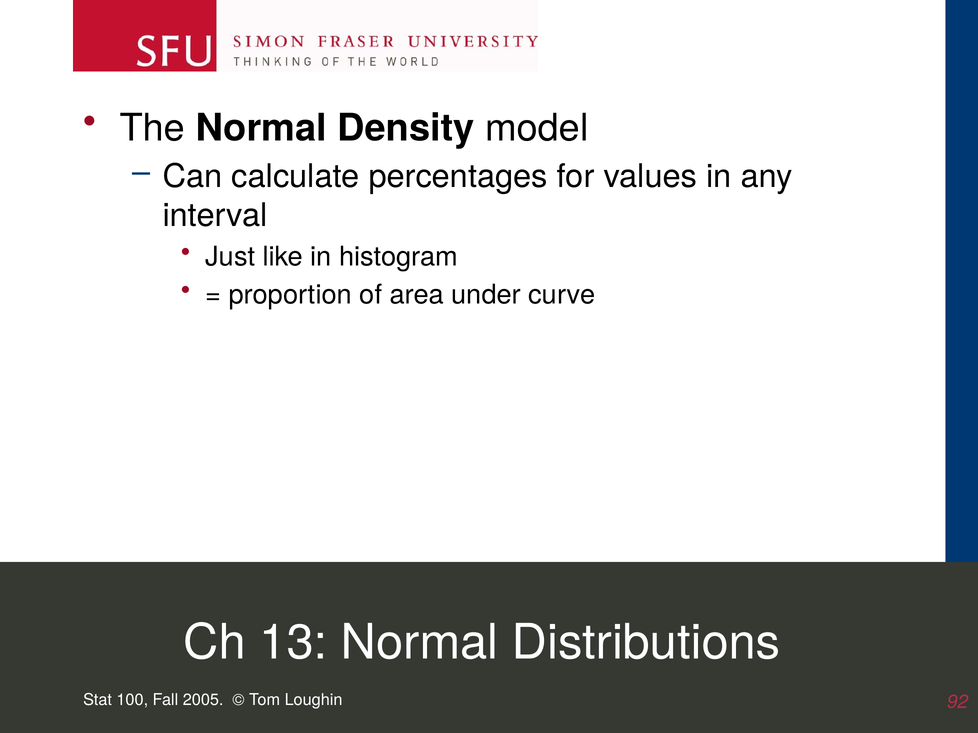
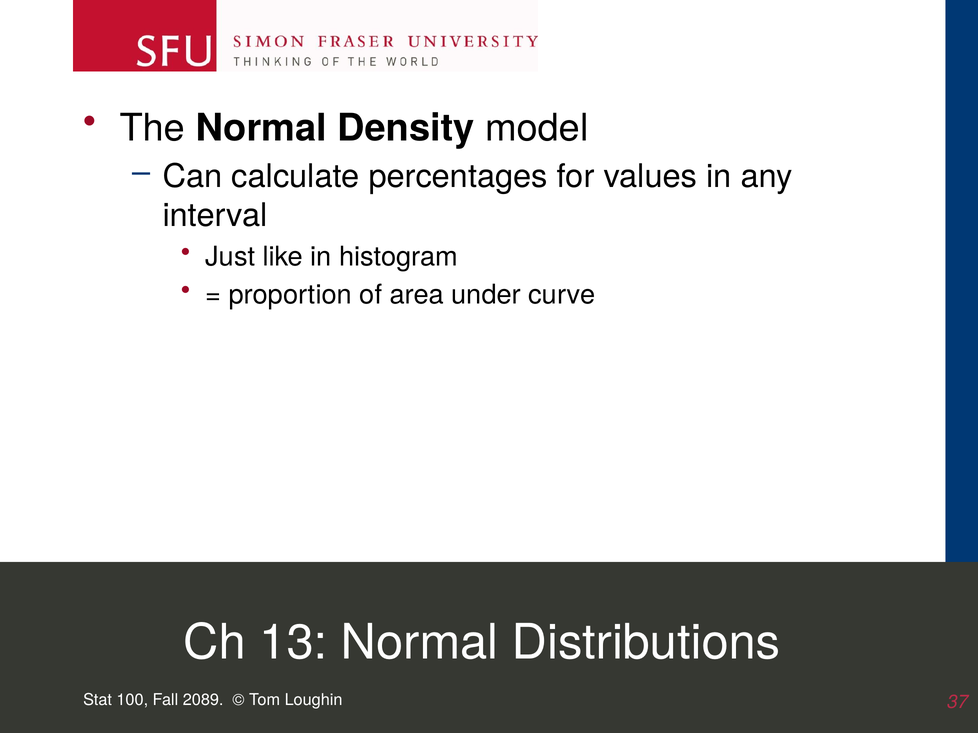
2005: 2005 -> 2089 (203, 700)
92: 92 -> 37 (958, 702)
